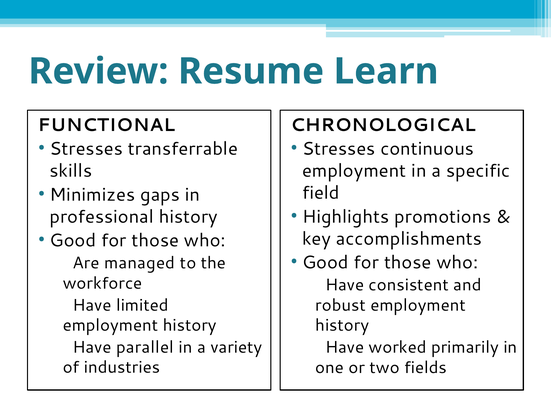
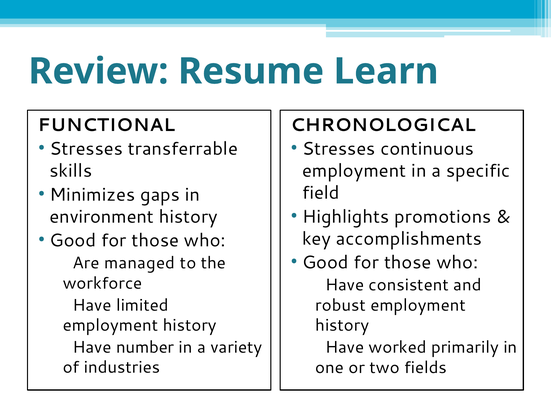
professional: professional -> environment (102, 217)
parallel: parallel -> number (145, 347)
